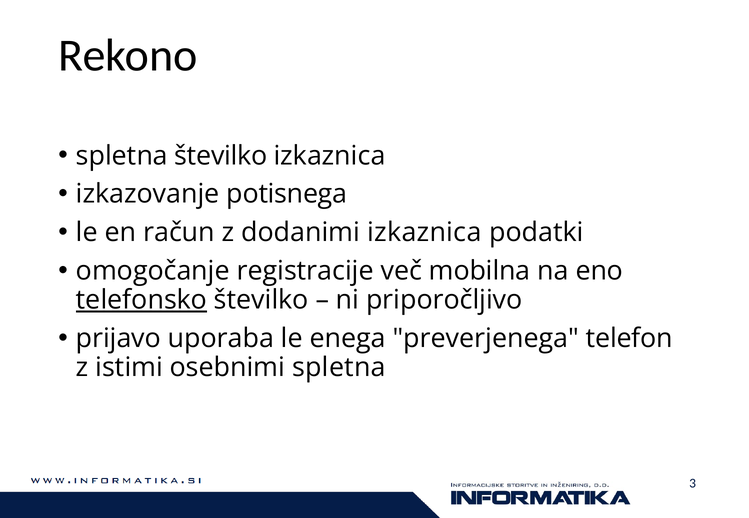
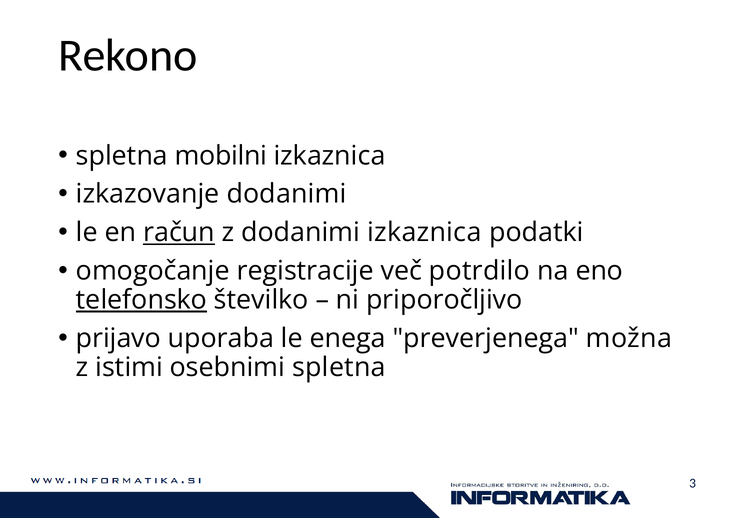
spletna številko: številko -> mobilni (221, 156)
izkazovanje potisnega: potisnega -> dodanimi (287, 194)
račun underline: none -> present (179, 233)
mobilna: mobilna -> potrdilo (479, 271)
telefon: telefon -> možna (629, 339)
